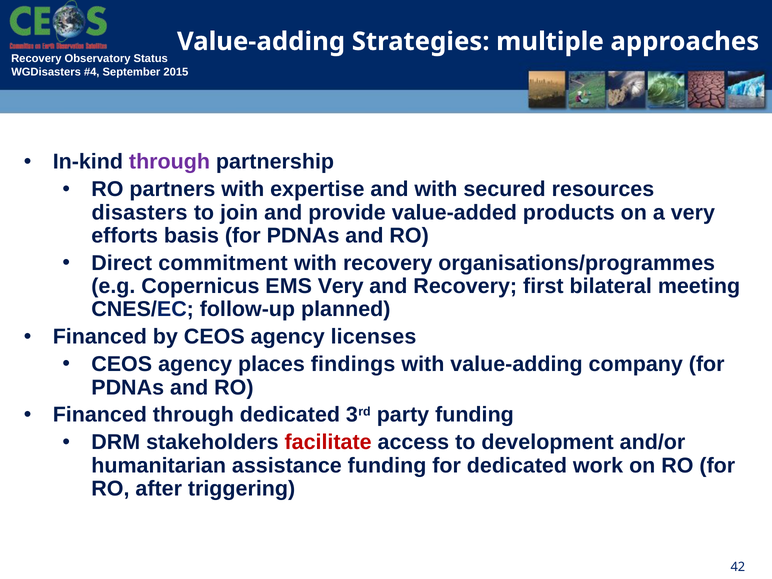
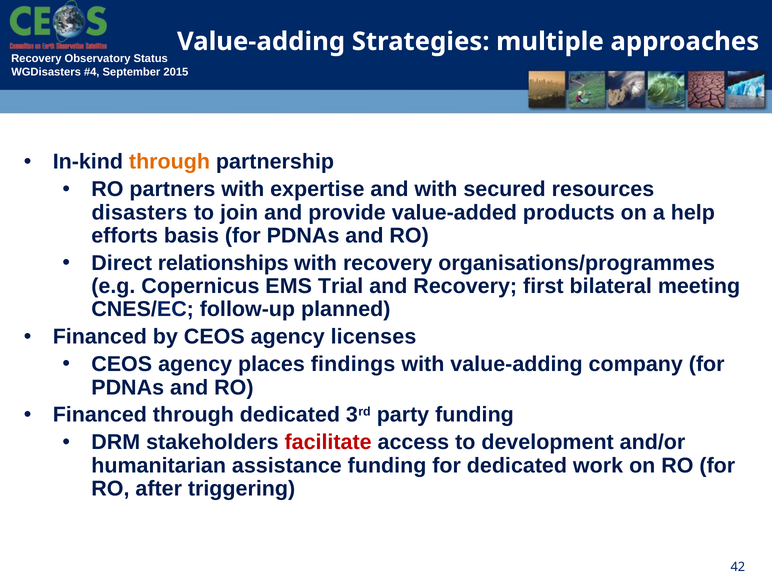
through colour: purple -> orange (169, 162)
a very: very -> help (693, 212)
commitment: commitment -> relationships (223, 263)
EMS Very: Very -> Trial (341, 286)
